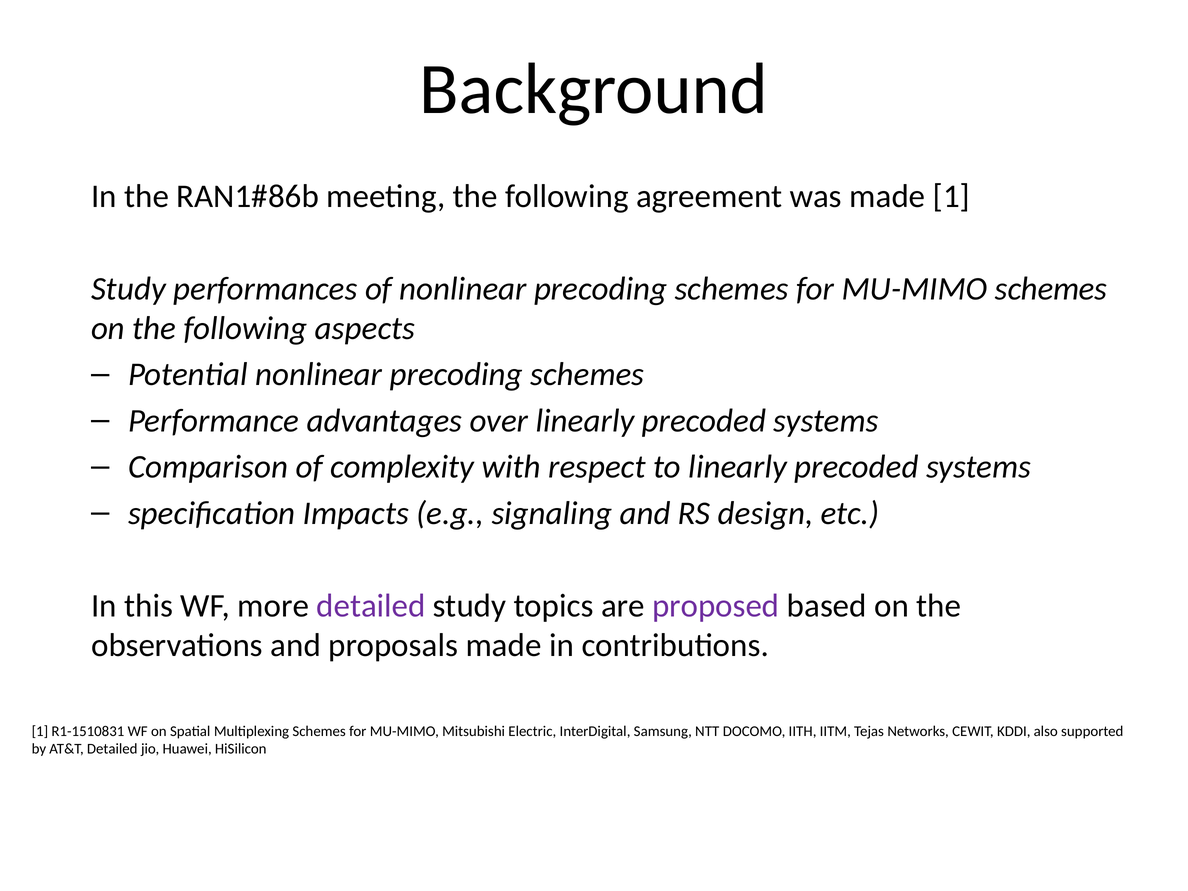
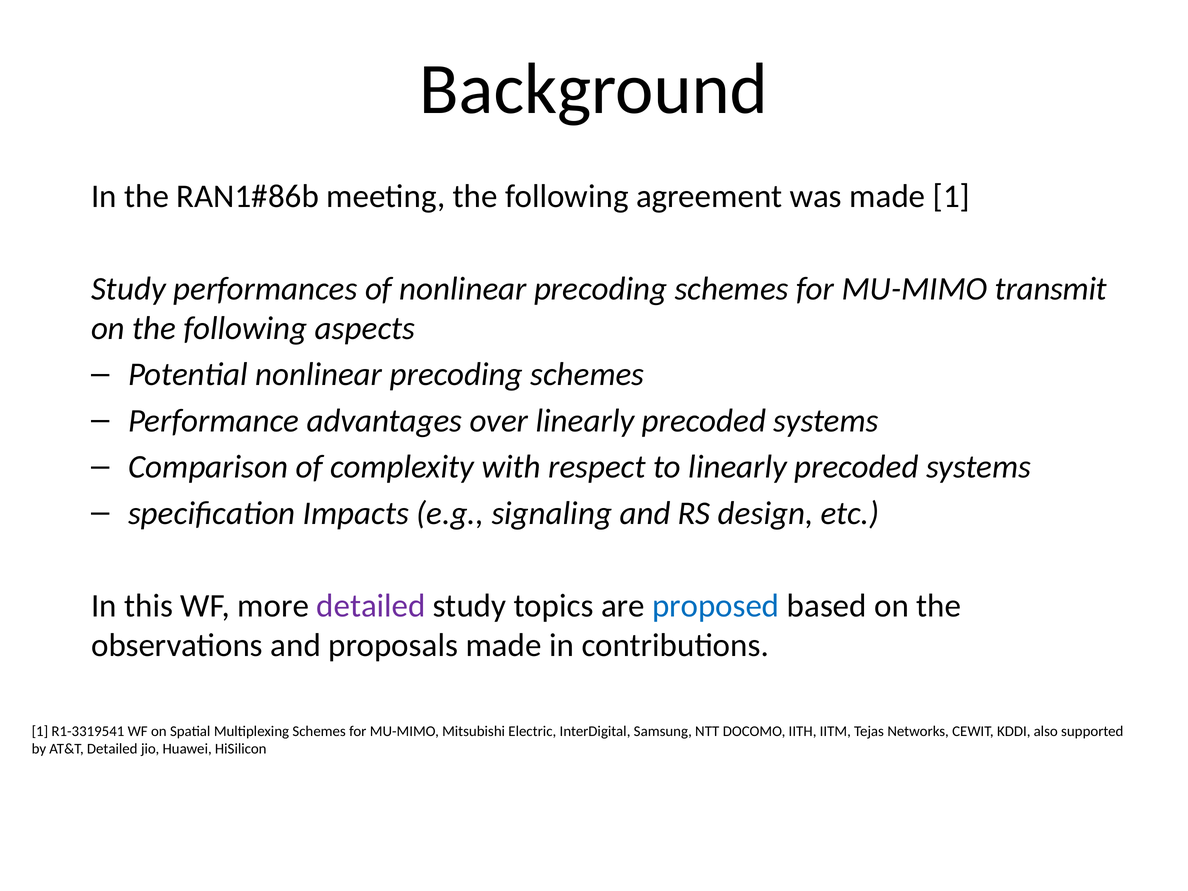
MU-MIMO schemes: schemes -> transmit (1051, 289)
proposed colour: purple -> blue (716, 606)
R1-1510831: R1-1510831 -> R1-3319541 (88, 731)
